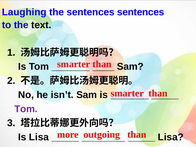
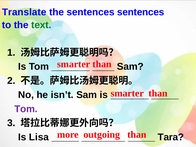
Laughing: Laughing -> Translate (24, 12)
text colour: black -> green (41, 25)
Lisa: Lisa -> Tara (171, 137)
